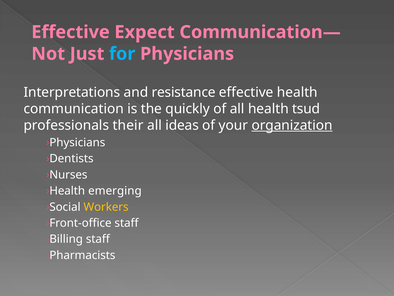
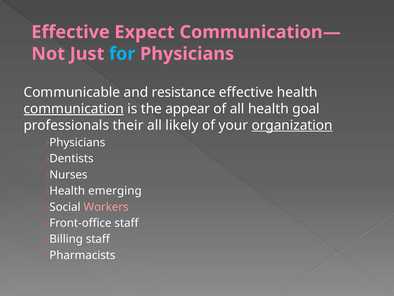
Interpretations: Interpretations -> Communicable (72, 92)
communication underline: none -> present (74, 109)
quickly: quickly -> appear (188, 109)
tsud: tsud -> goal (306, 109)
ideas: ideas -> likely (182, 125)
Workers colour: yellow -> pink (106, 207)
